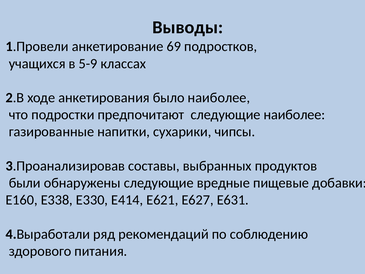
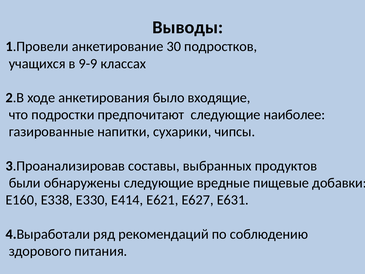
69: 69 -> 30 (174, 46)
5-9: 5-9 -> 9-9 (88, 64)
было наиболее: наиболее -> входящие (219, 98)
